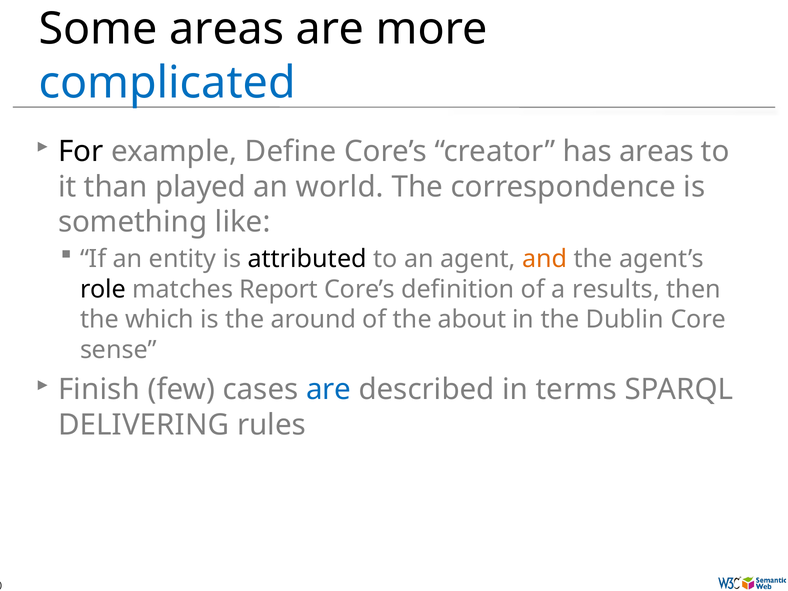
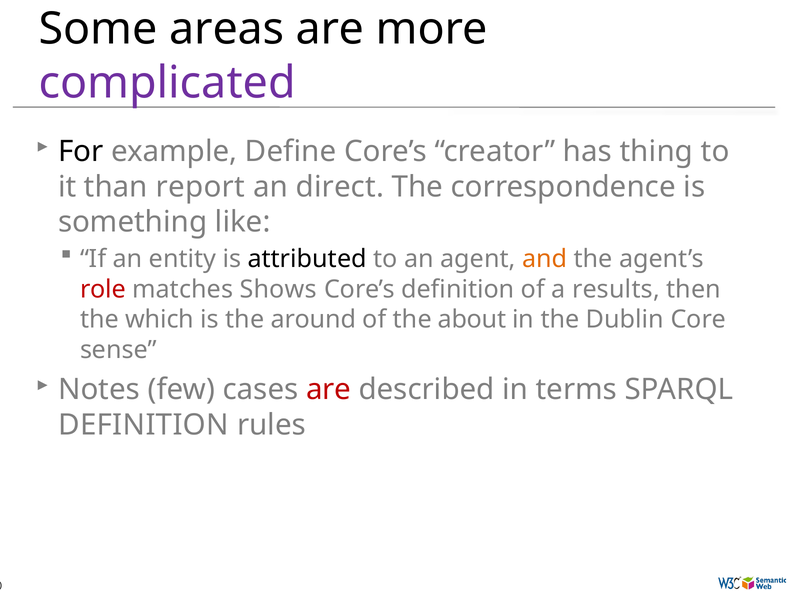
complicated colour: blue -> purple (167, 83)
has areas: areas -> thing (656, 151)
played: played -> report (200, 187)
world: world -> direct (340, 187)
role colour: black -> red (103, 289)
Report: Report -> Shows (278, 289)
Finish: Finish -> Notes (99, 389)
are colour: blue -> red (329, 389)
DELIVERING: DELIVERING -> DEFINITION (144, 425)
